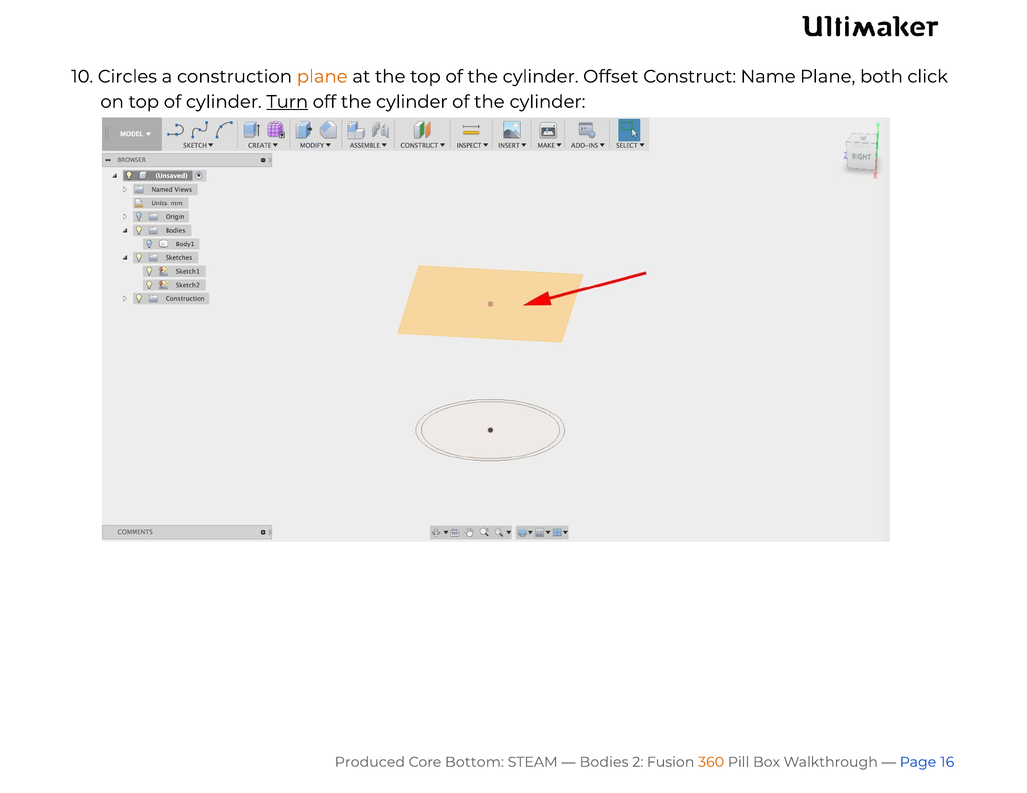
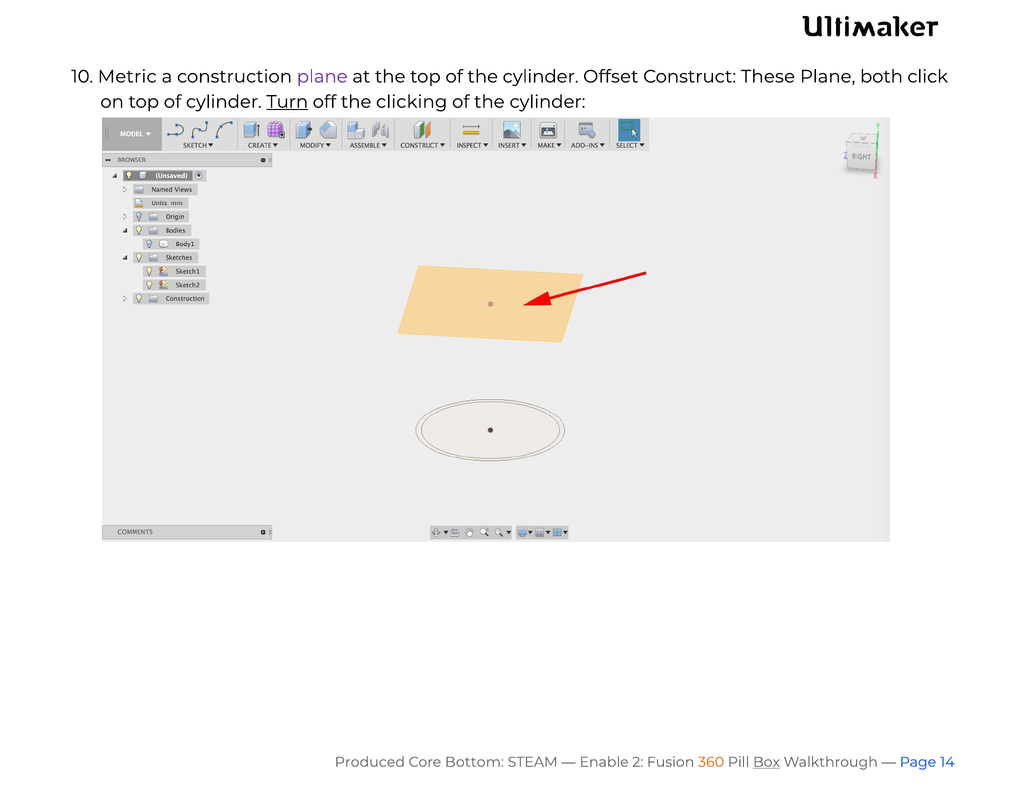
Circles: Circles -> Metric (127, 77)
plane colour: orange -> purple (322, 77)
Name: Name -> These (768, 77)
off the cylinder: cylinder -> clicking (412, 102)
Bodies: Bodies -> Enable (604, 763)
Box underline: none -> present (767, 763)
16: 16 -> 14 (947, 763)
